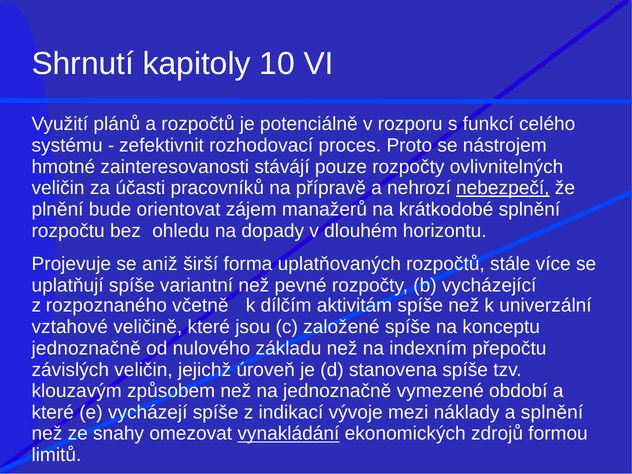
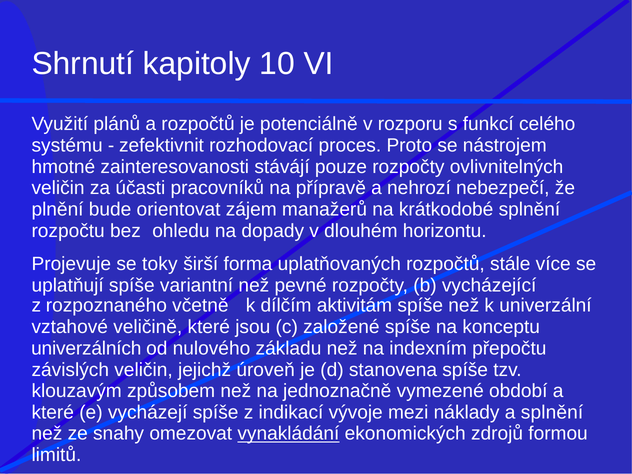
nebezpečí underline: present -> none (503, 188)
aniž: aniž -> toky (160, 264)
jednoznačně: jednoznačně -> univerzálních (86, 348)
